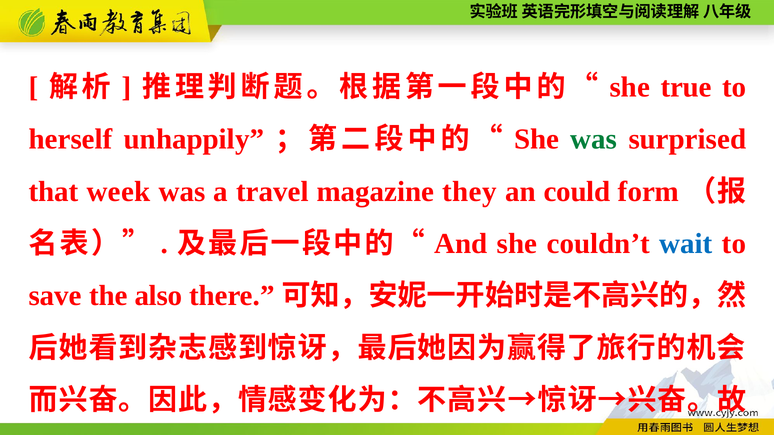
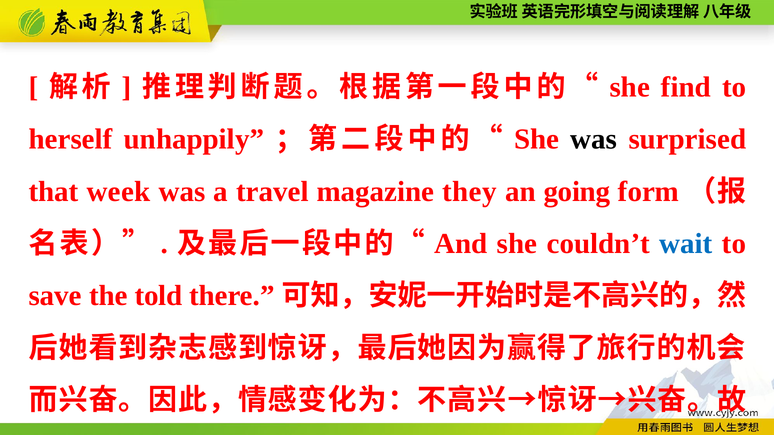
true: true -> find (686, 87)
was colour: green -> black (594, 139)
could: could -> going (577, 192)
also: also -> told (159, 296)
